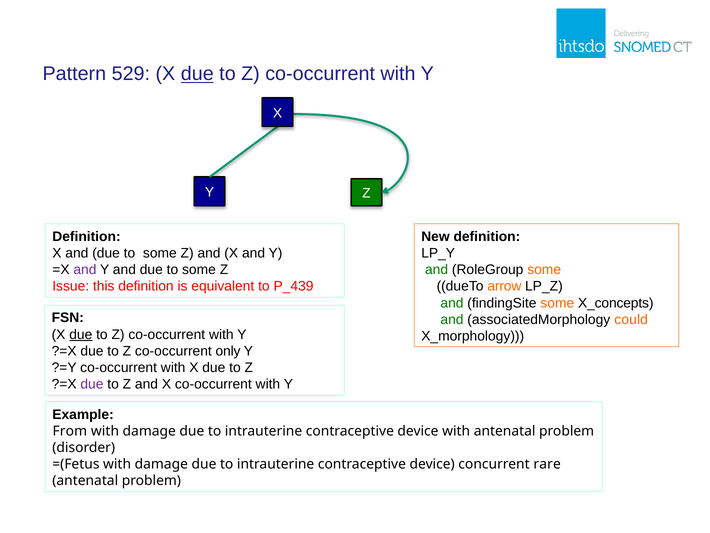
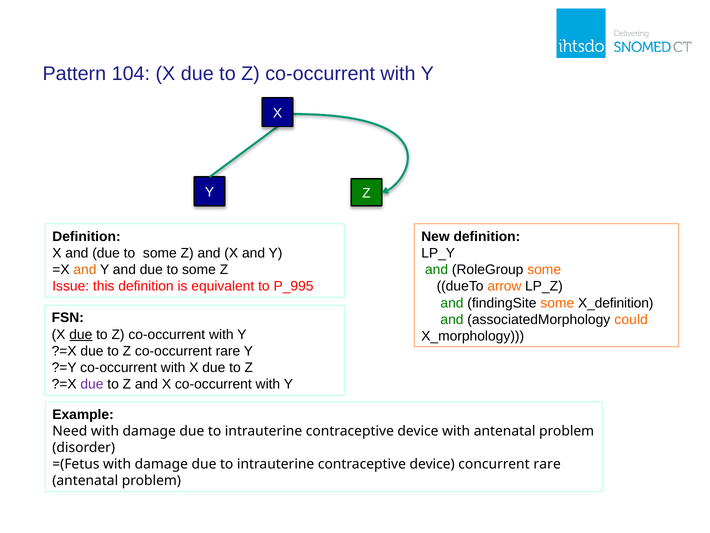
529: 529 -> 104 (131, 74)
due underline: present -> none (197, 74)
and colour: purple -> orange (85, 269)
P_439: P_439 -> P_995 (294, 286)
X_concepts: X_concepts -> X_definition (616, 303)
co-occurrent only: only -> rare (228, 351)
From: From -> Need (70, 431)
